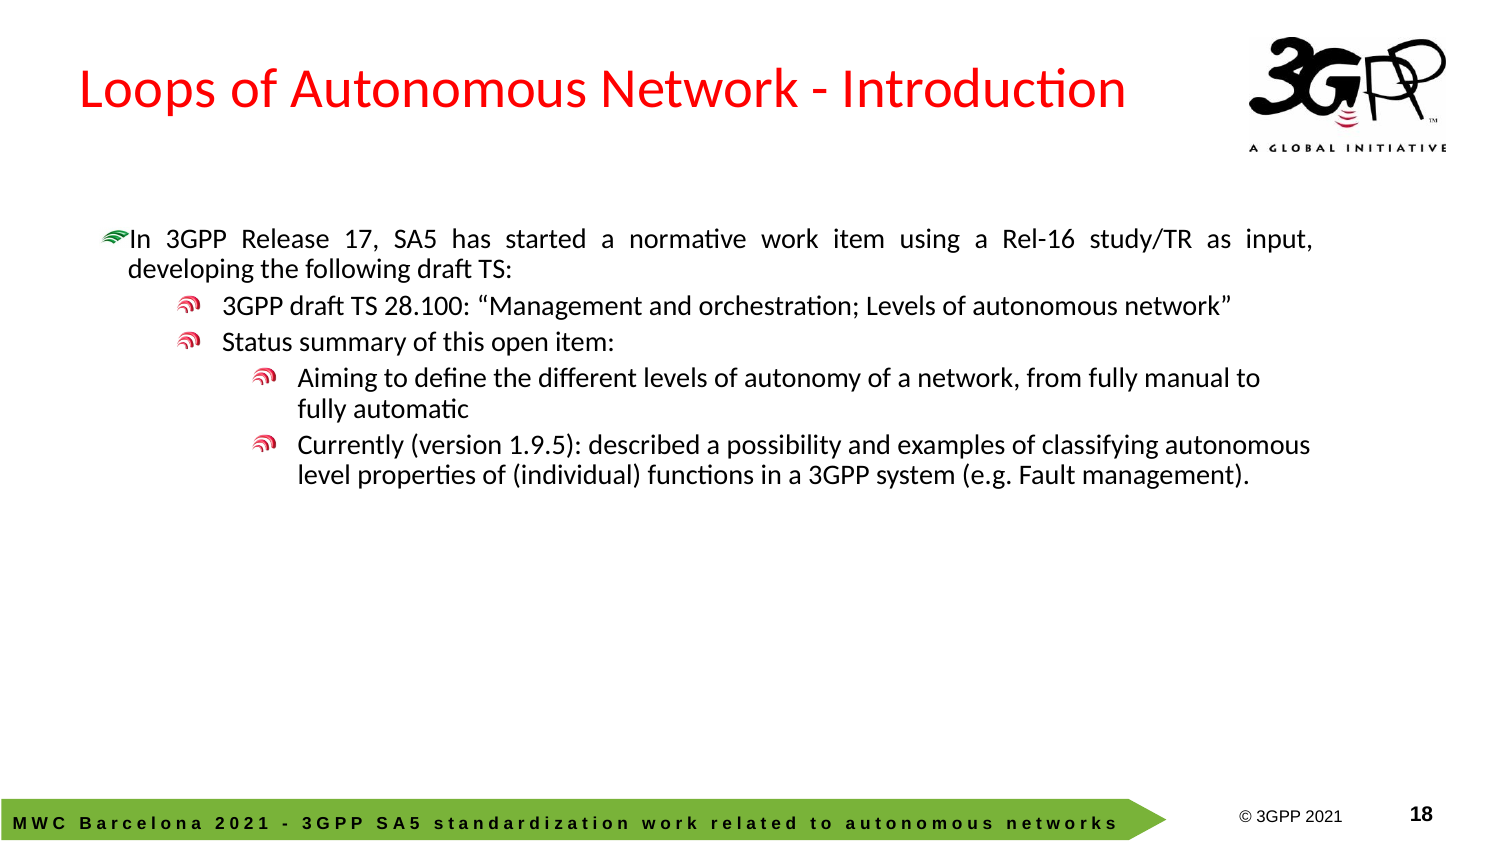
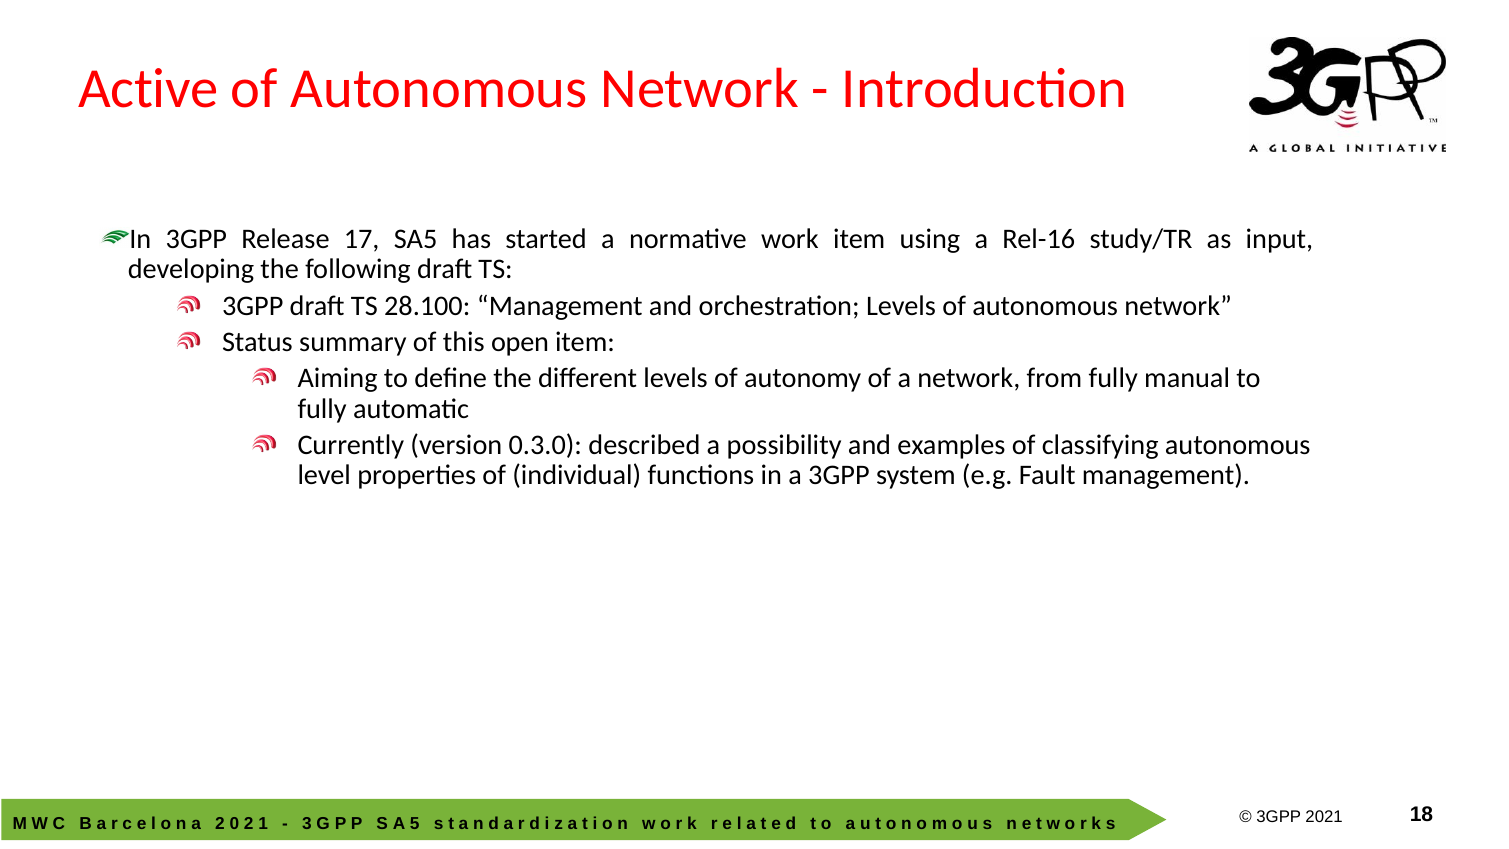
Loops: Loops -> Active (148, 88)
1.9.5: 1.9.5 -> 0.3.0 (545, 445)
